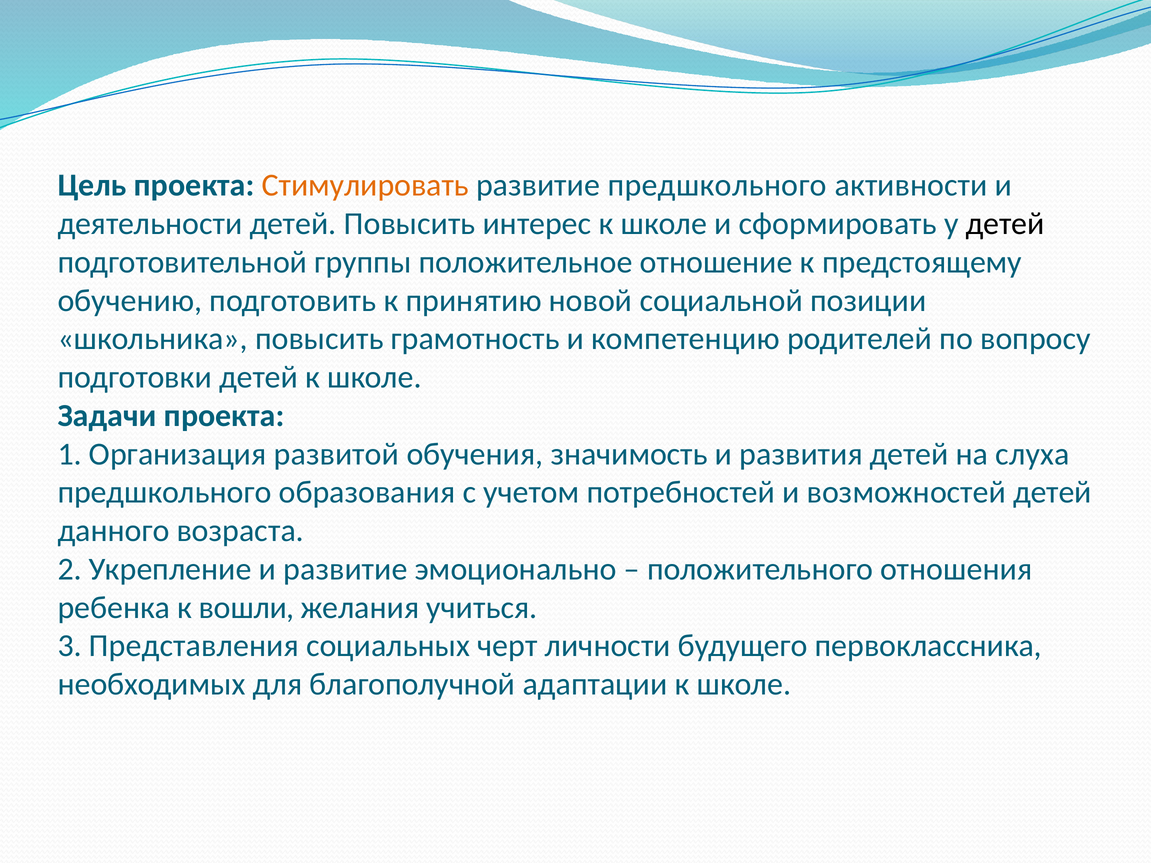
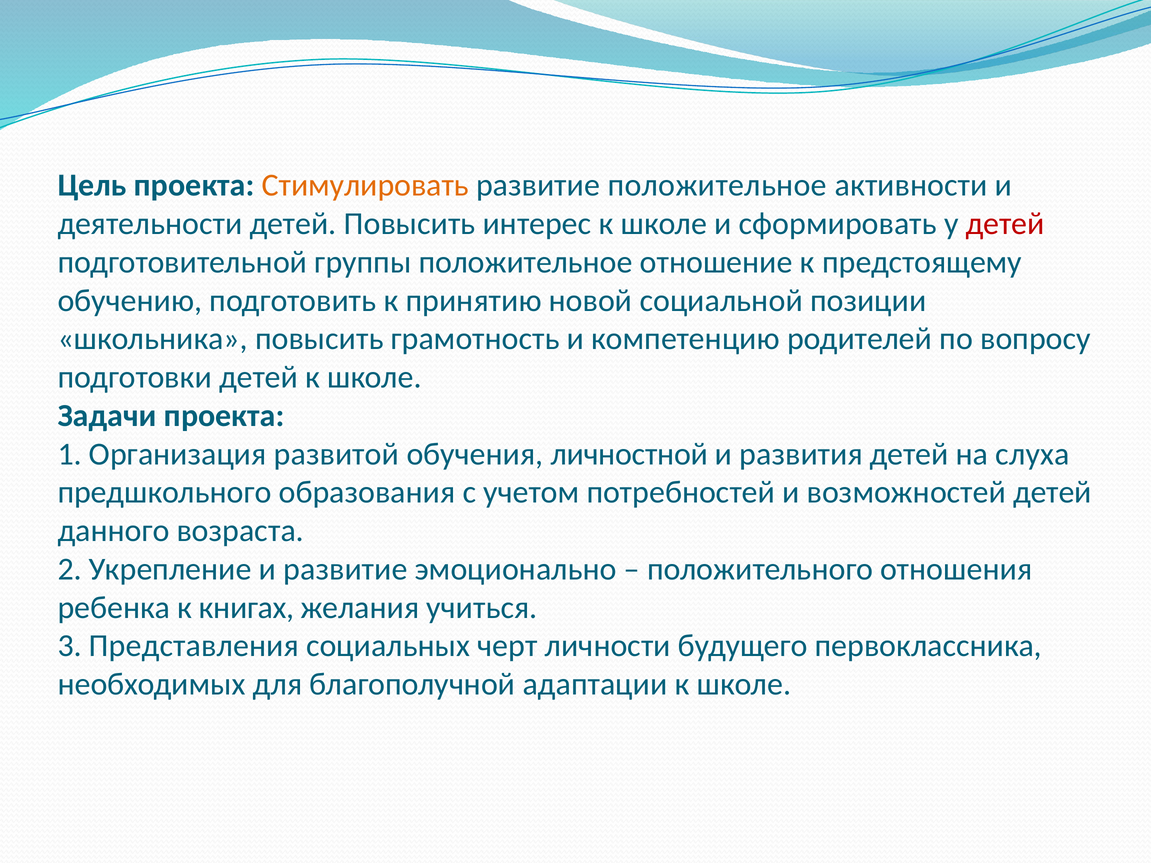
развитие предшкольного: предшкольного -> положительное (717, 185)
детей colour: black -> red (1005, 224)
значимость: значимость -> личностной (629, 454)
вошли: вошли -> книгах (247, 608)
